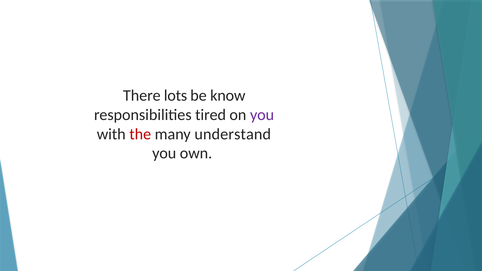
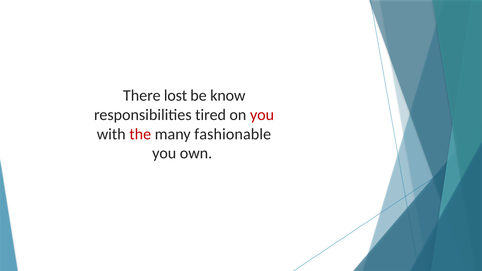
lots: lots -> lost (176, 96)
you colour: purple -> red (262, 115)
understand: understand -> fashionable (233, 134)
